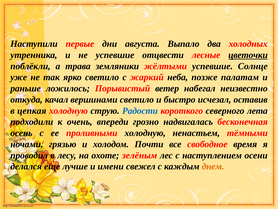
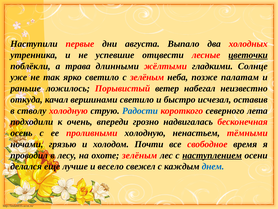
земляники: земляники -> длинными (117, 66)
жёлтыми успевшие: успевшие -> гладкими (212, 66)
с жаркий: жаркий -> зелёным (147, 77)
цепкая: цепкая -> стволу (32, 111)
наступлением underline: none -> present (212, 155)
имени: имени -> весело (111, 166)
днем colour: orange -> blue (213, 166)
